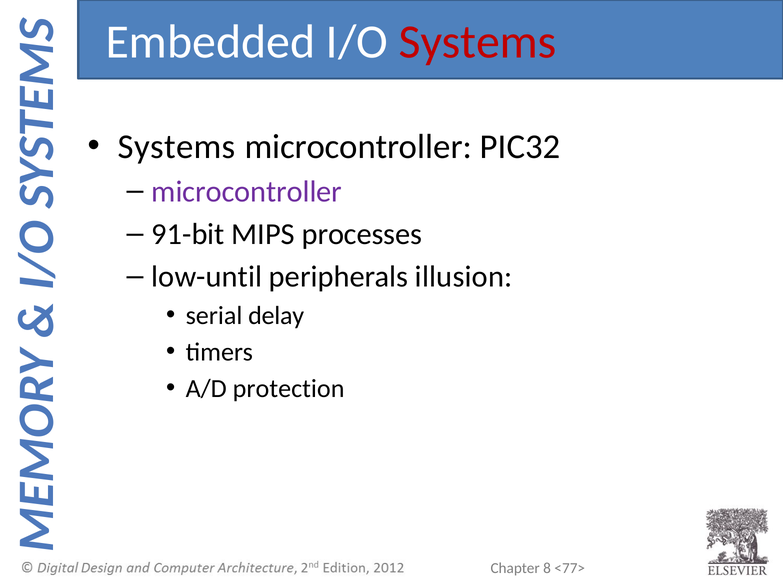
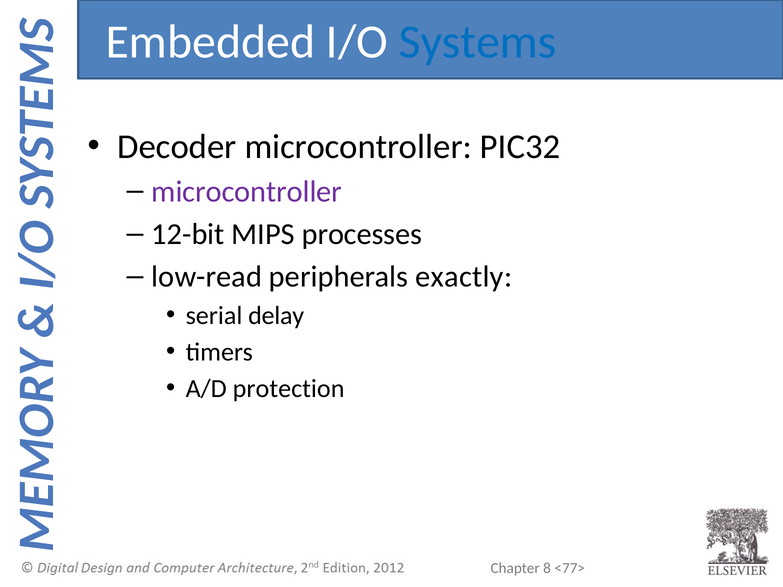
Systems colour: red -> blue (478, 42)
Systems: Systems -> Decoder (177, 147)
91-bit: 91-bit -> 12-bit (188, 234)
low-until: low-until -> low-read (207, 277)
illusion: illusion -> exactly (464, 277)
